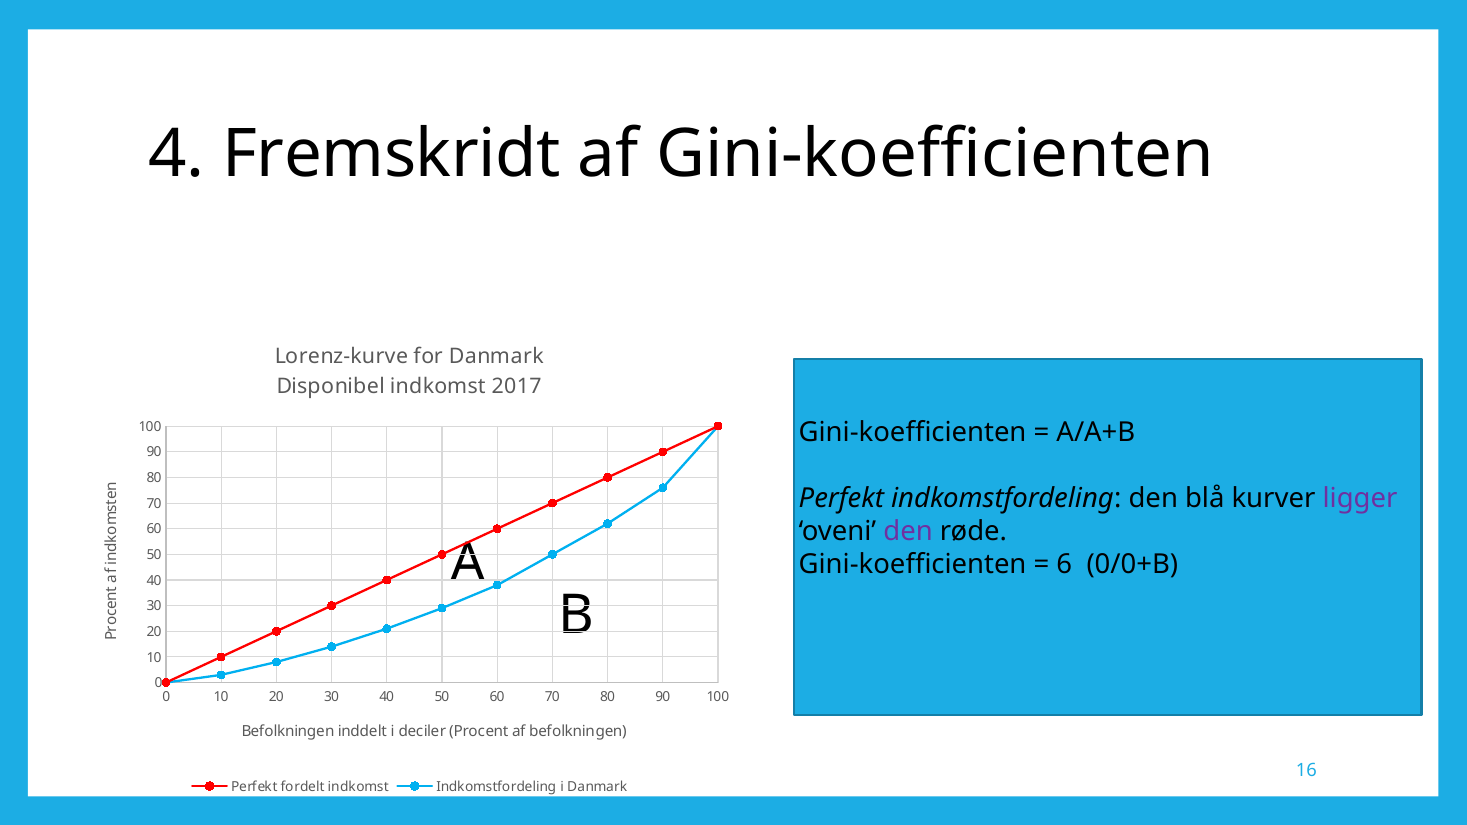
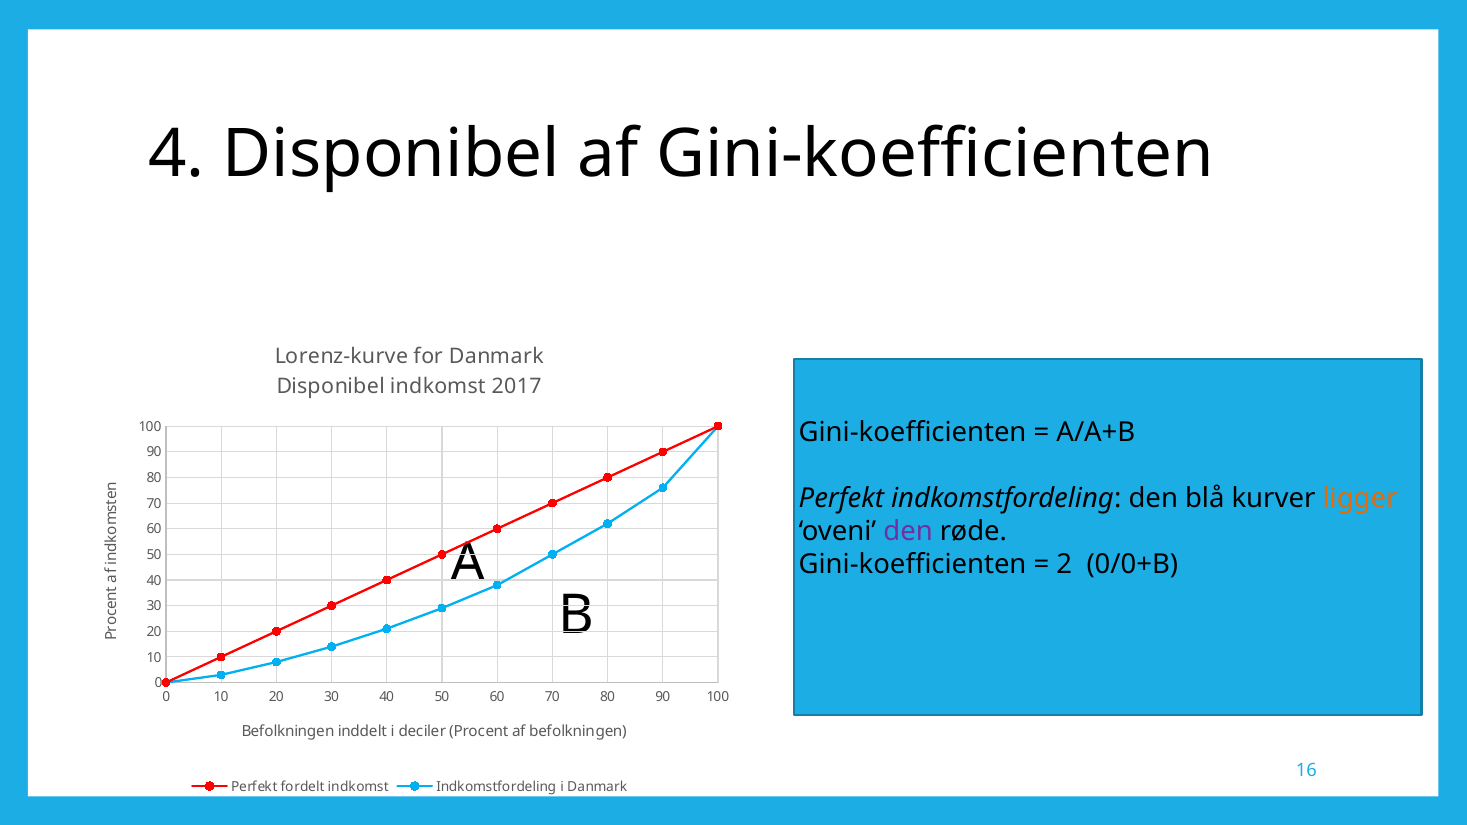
4 Fremskridt: Fremskridt -> Disponibel (391, 155)
ligger colour: purple -> orange (1360, 498)
6: 6 -> 2 (1064, 564)
